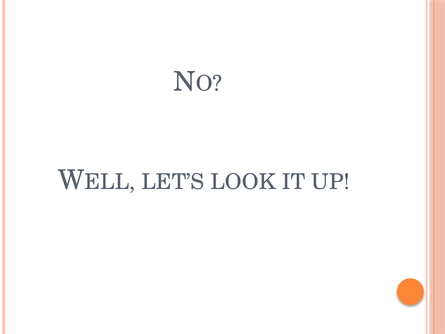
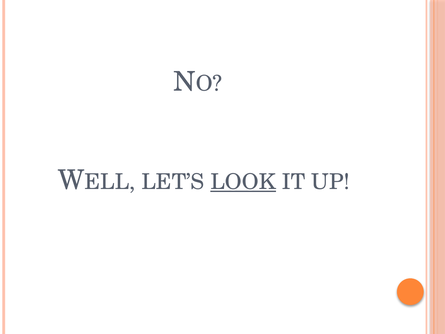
LOOK underline: none -> present (243, 182)
